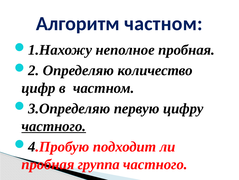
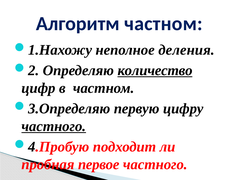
неполное пробная: пробная -> деления (186, 50)
количество underline: none -> present (155, 70)
группа: группа -> первое (99, 164)
